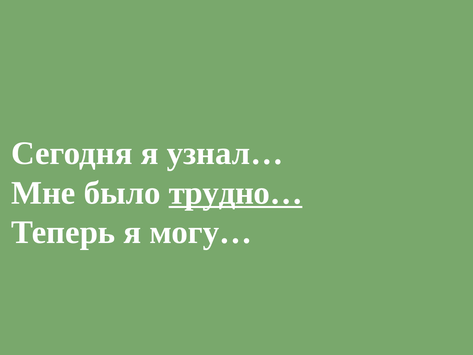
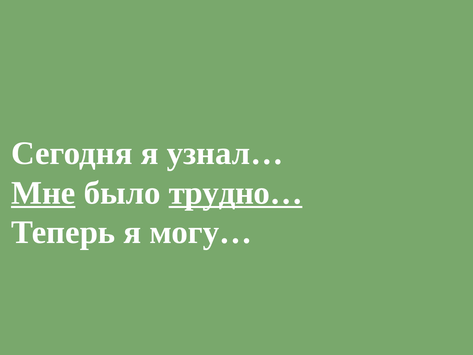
Мне underline: none -> present (43, 193)
